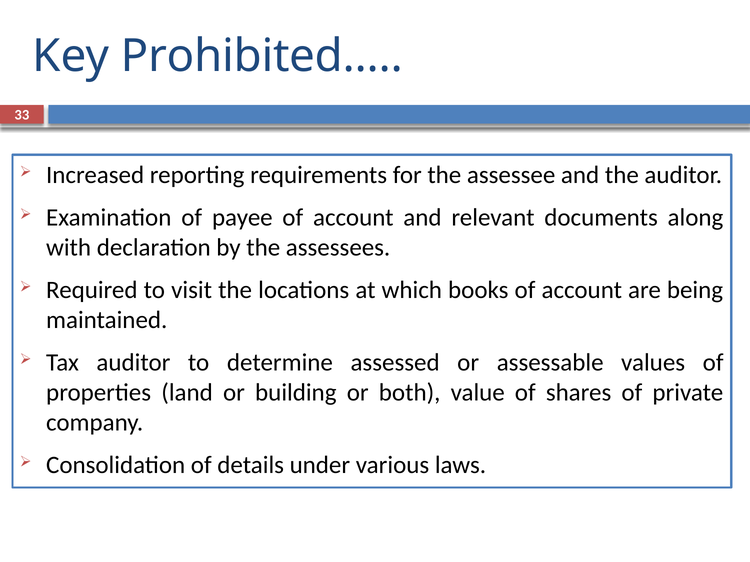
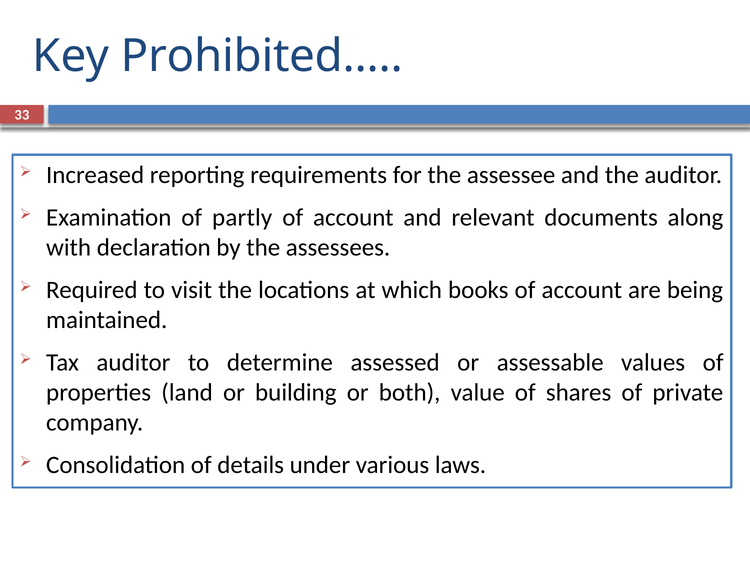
payee: payee -> partly (242, 218)
